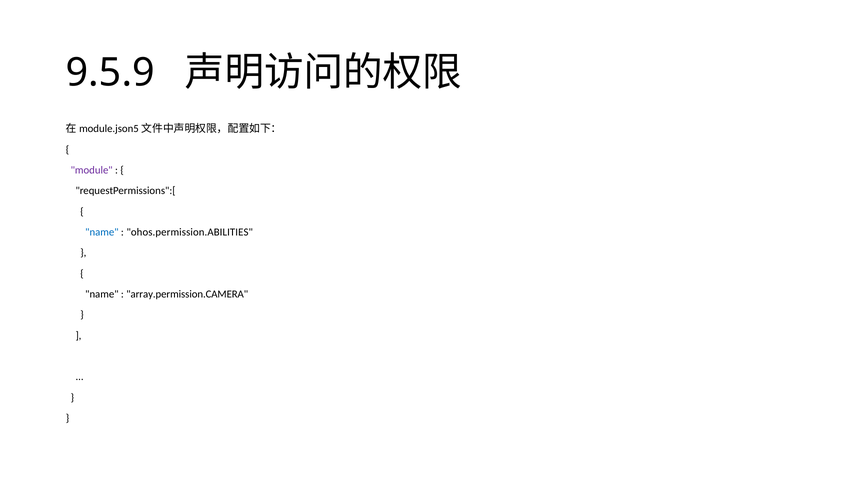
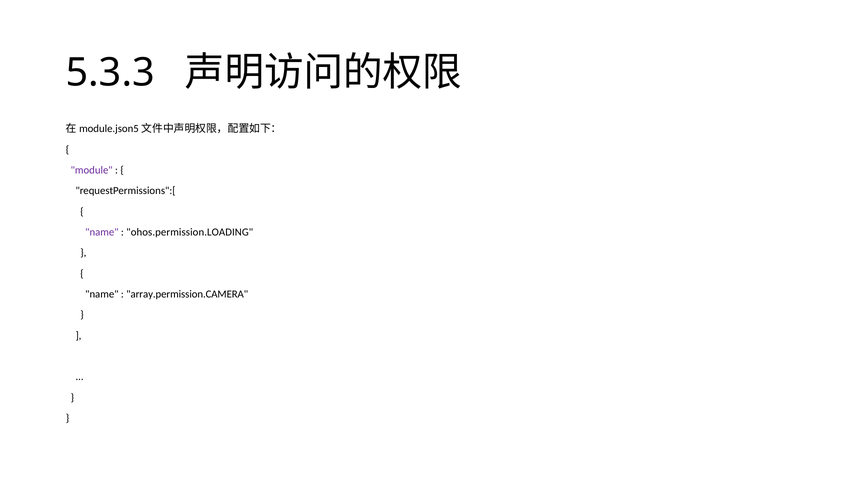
9.5.9: 9.5.9 -> 5.3.3 (110, 72)
name colour: blue -> purple (102, 232)
ohos.permission.ABILITIES: ohos.permission.ABILITIES -> ohos.permission.LOADING (190, 232)
